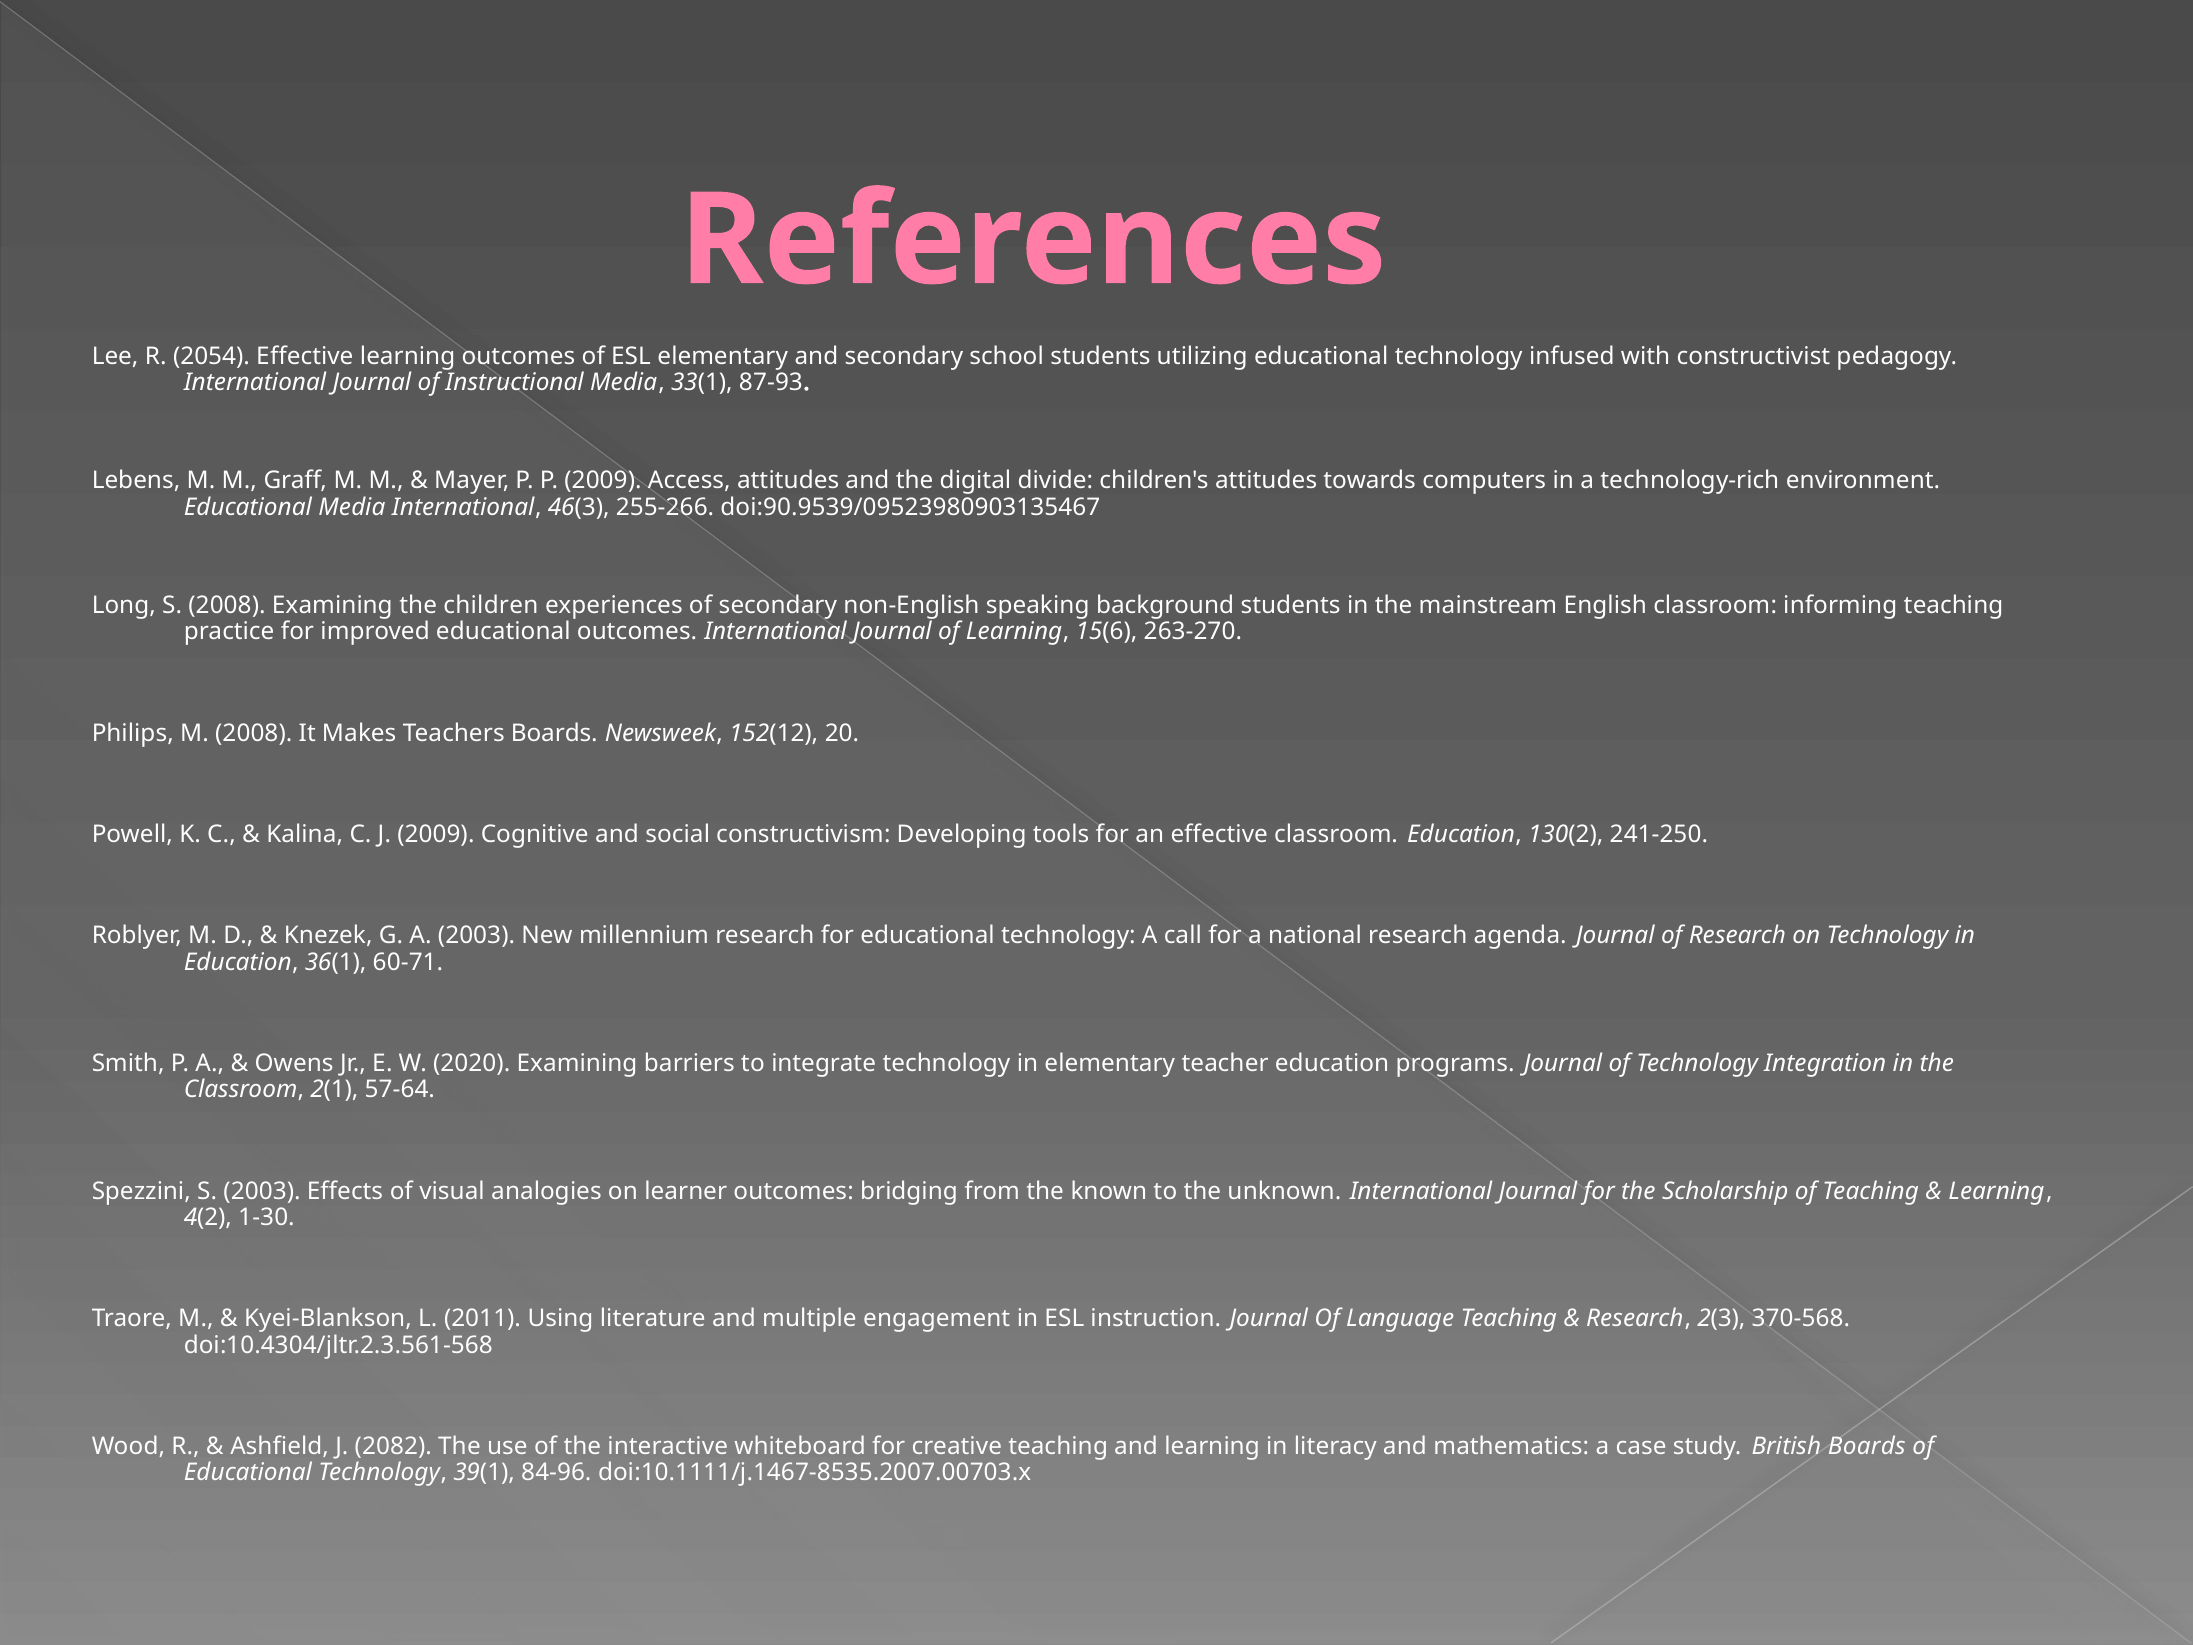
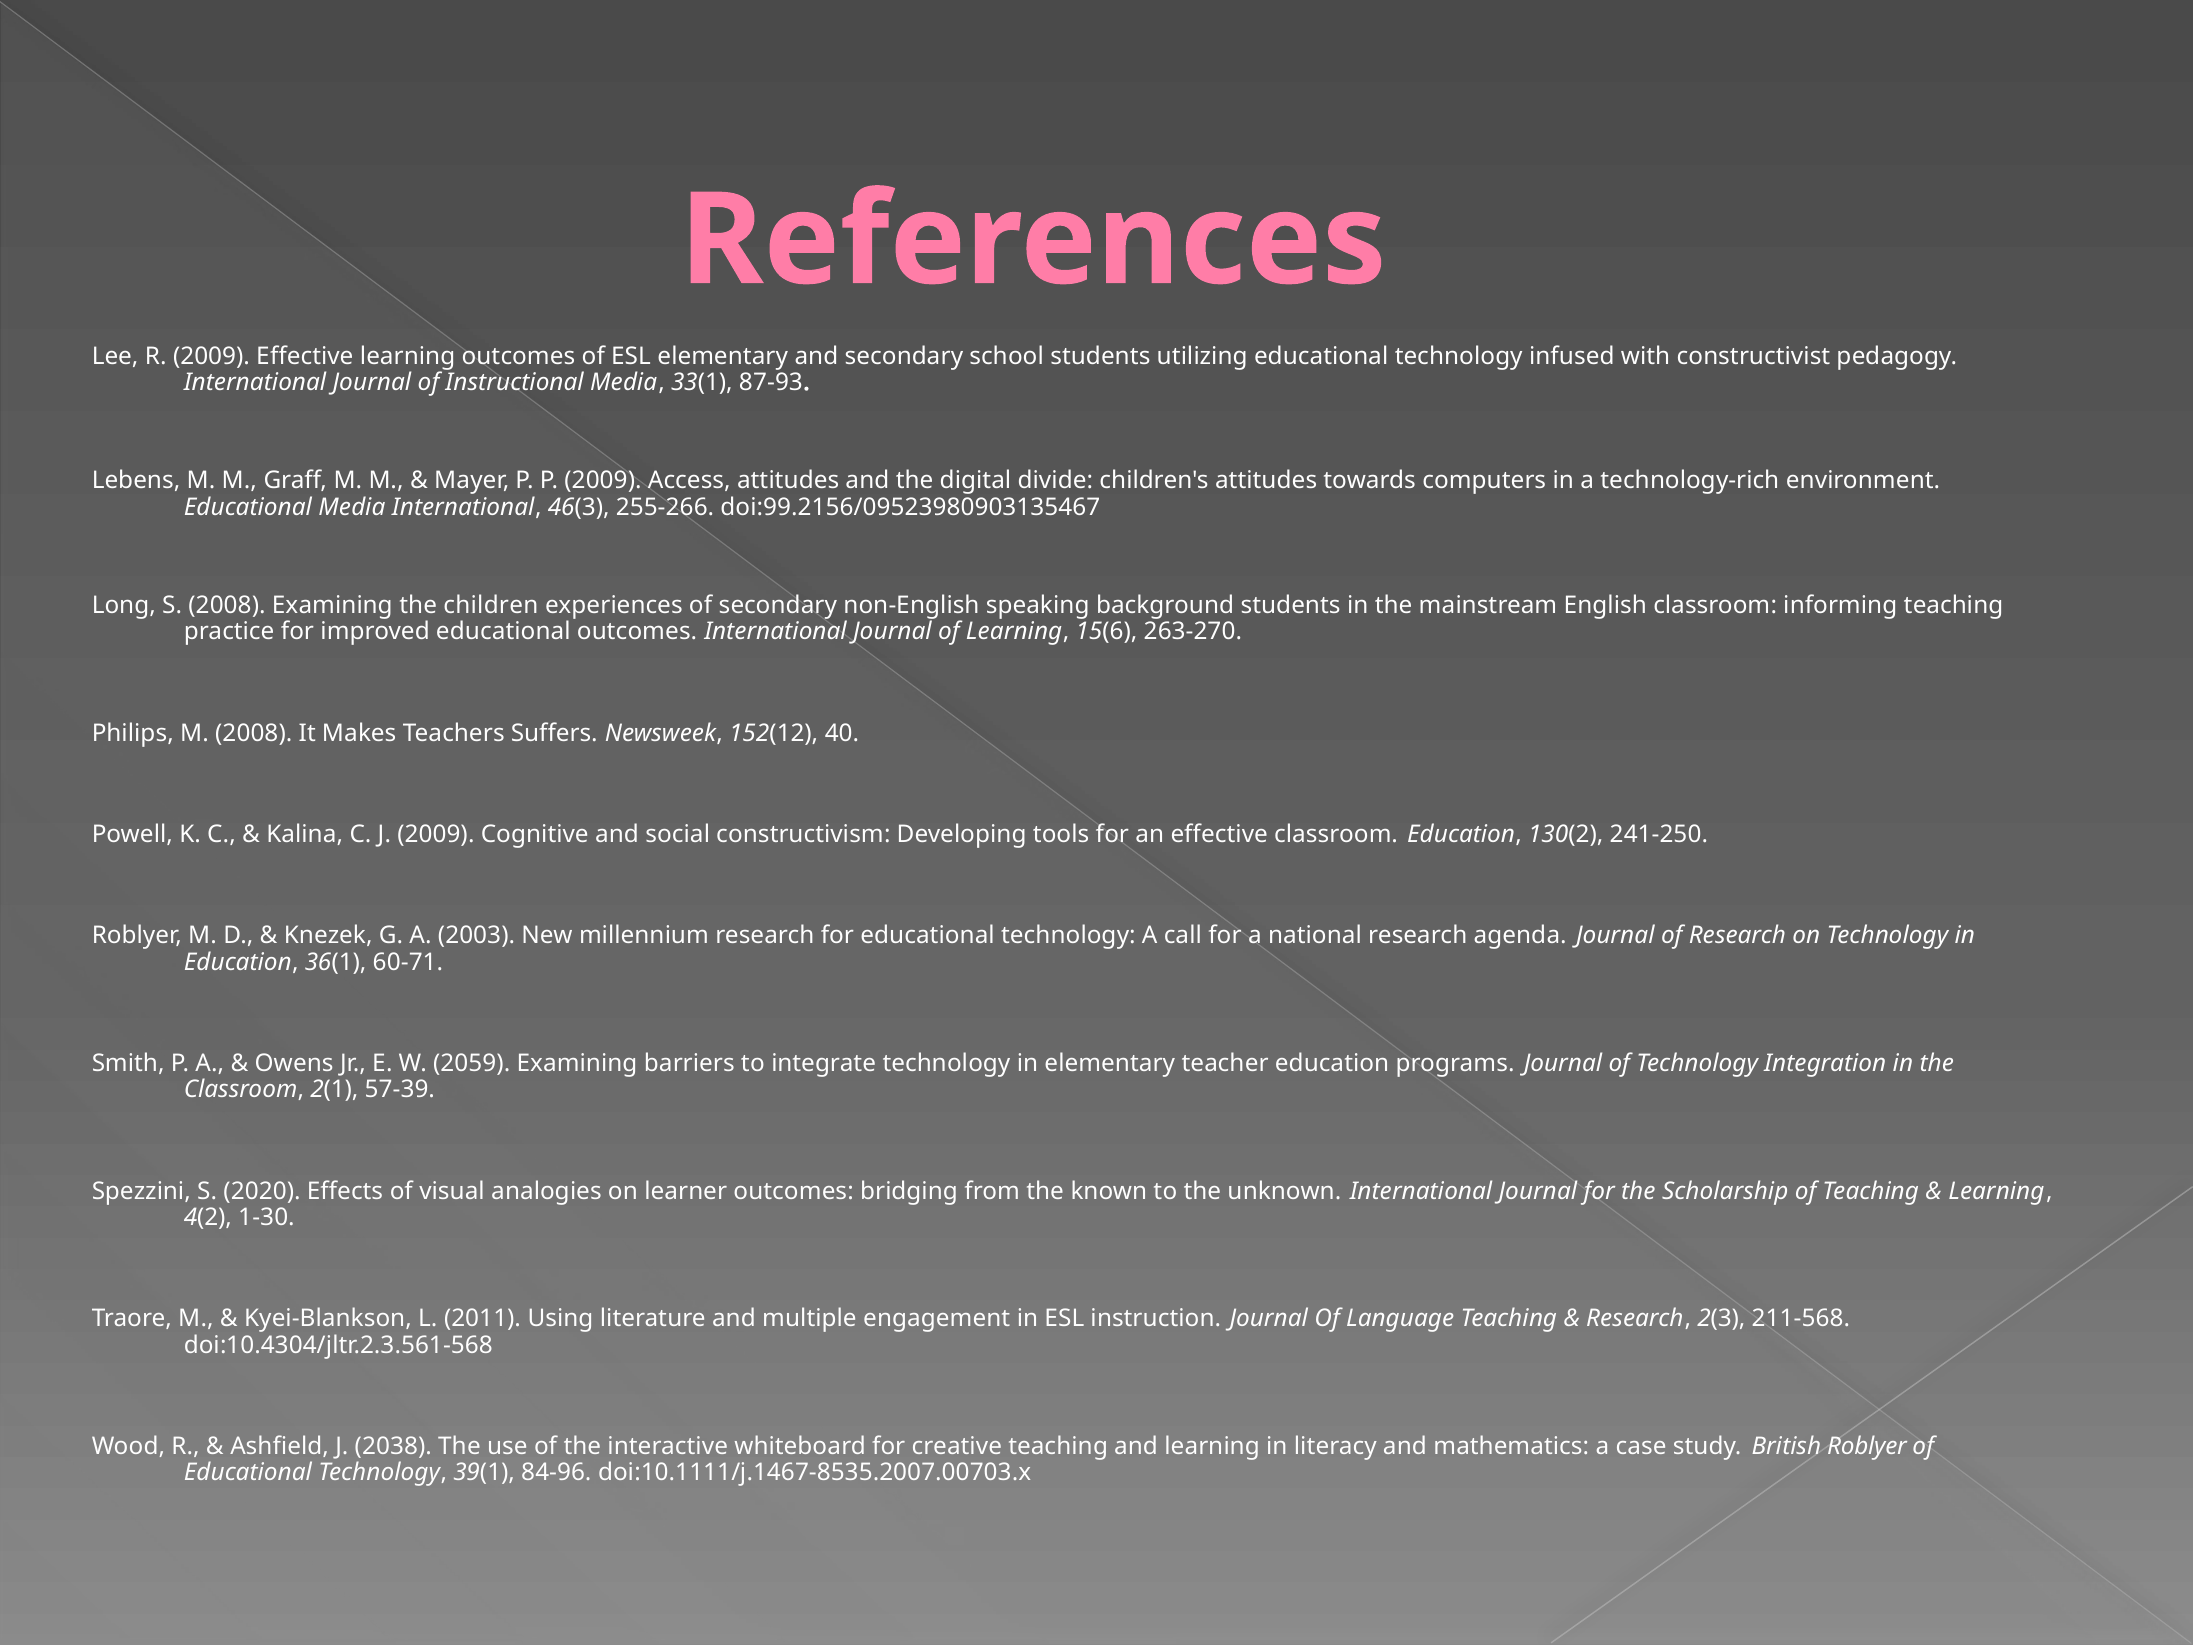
R 2054: 2054 -> 2009 (212, 356)
doi:90.9539/09523980903135467: doi:90.9539/09523980903135467 -> doi:99.2156/09523980903135467 (910, 507)
Teachers Boards: Boards -> Suffers (554, 733)
20: 20 -> 40 (842, 733)
2020: 2020 -> 2059 (472, 1063)
57-64: 57-64 -> 57-39 (400, 1090)
S 2003: 2003 -> 2020 (262, 1191)
370-568: 370-568 -> 211-568 (1801, 1319)
2082: 2082 -> 2038 (393, 1446)
British Boards: Boards -> Roblyer (1867, 1446)
